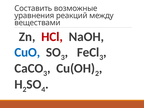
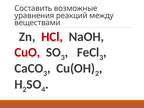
CuO colour: blue -> red (27, 52)
